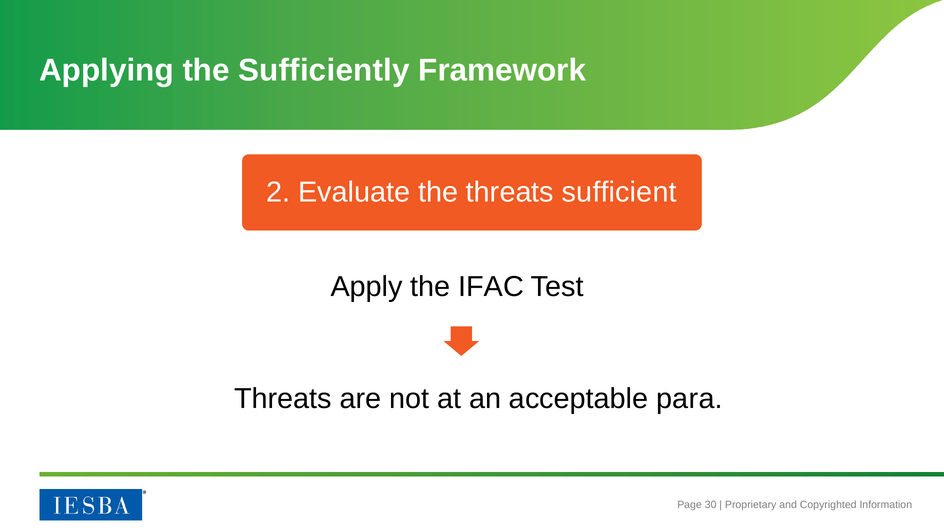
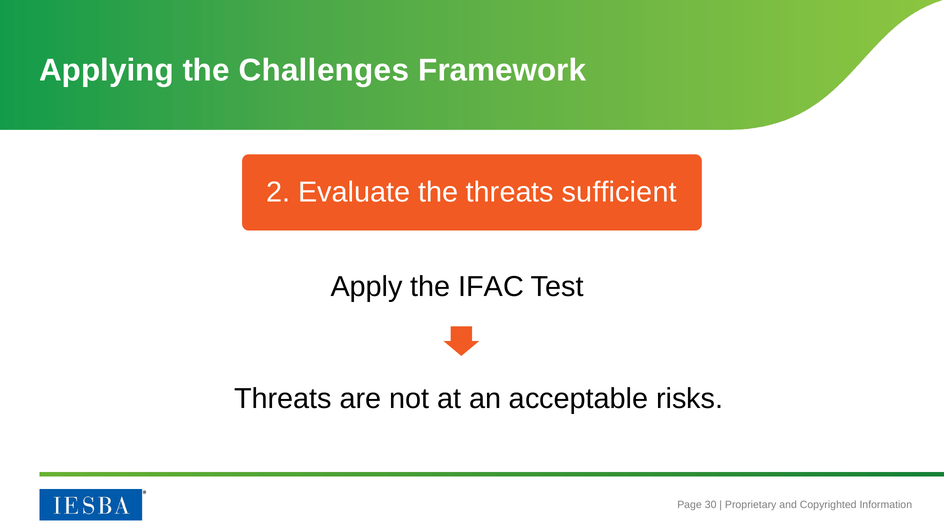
Sufficiently: Sufficiently -> Challenges (324, 71)
para: para -> risks (690, 399)
